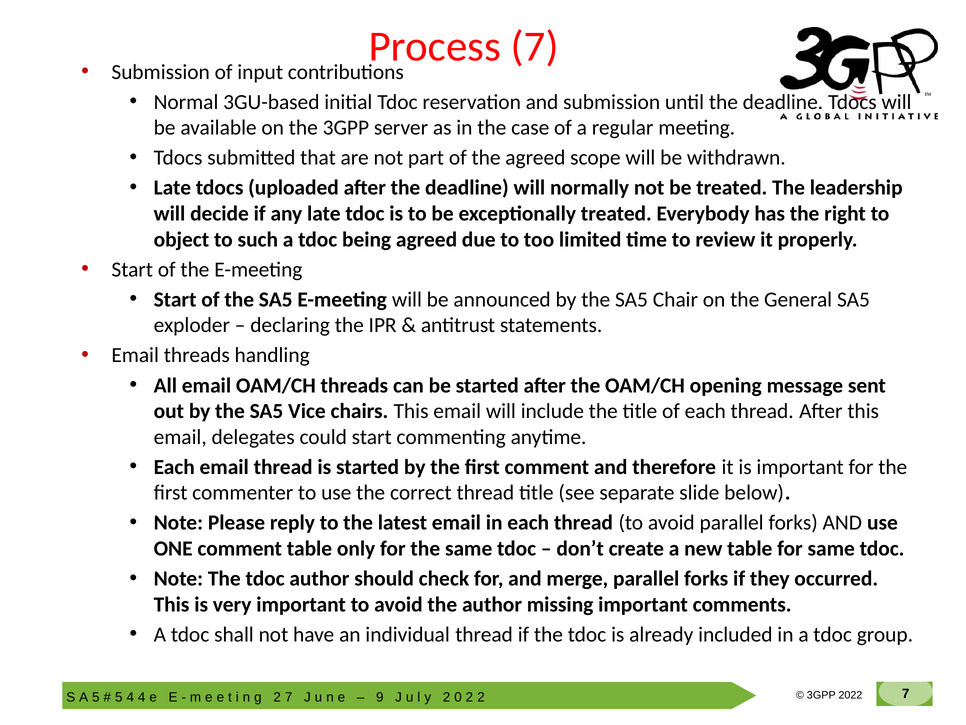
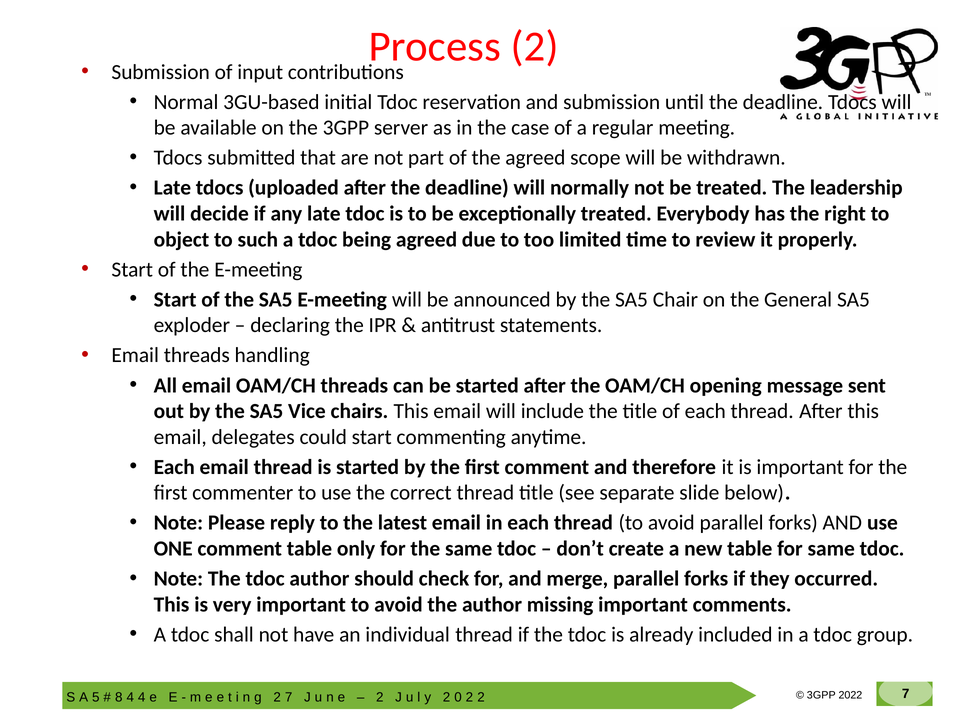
Process 7: 7 -> 2 (535, 47)
5: 5 -> 8 (119, 697)
9: 9 -> 2 (380, 697)
